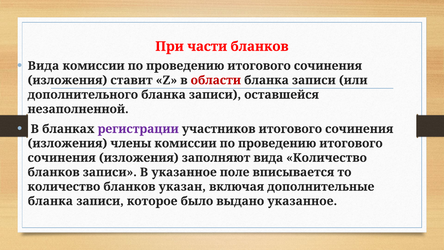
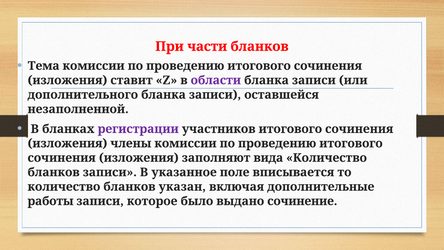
Вида: Вида -> Тема (44, 66)
области colour: red -> purple (216, 80)
бланка: бланка -> работы (50, 201)
выдано указанное: указанное -> сочинение (302, 201)
